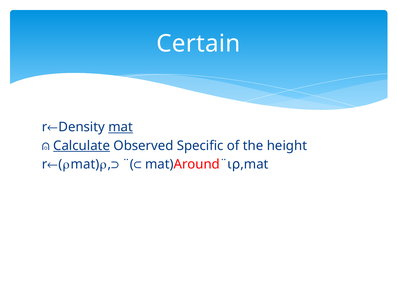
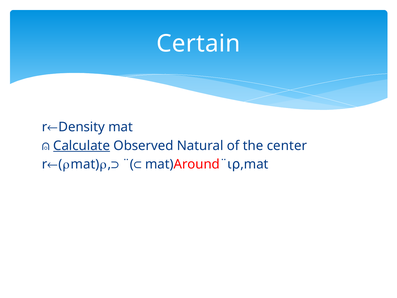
mat underline: present -> none (121, 127)
Specific: Specific -> Natural (200, 146)
height: height -> center (287, 146)
